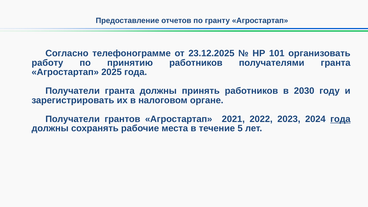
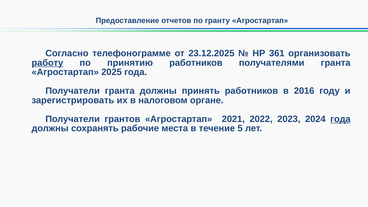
101: 101 -> 361 (277, 53)
работу underline: none -> present (47, 63)
2030: 2030 -> 2016 (304, 91)
